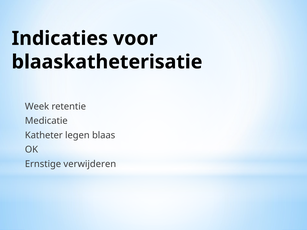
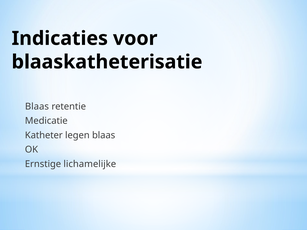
Week: Week -> Blaas (37, 107)
verwijderen: verwijderen -> lichamelijke (90, 164)
